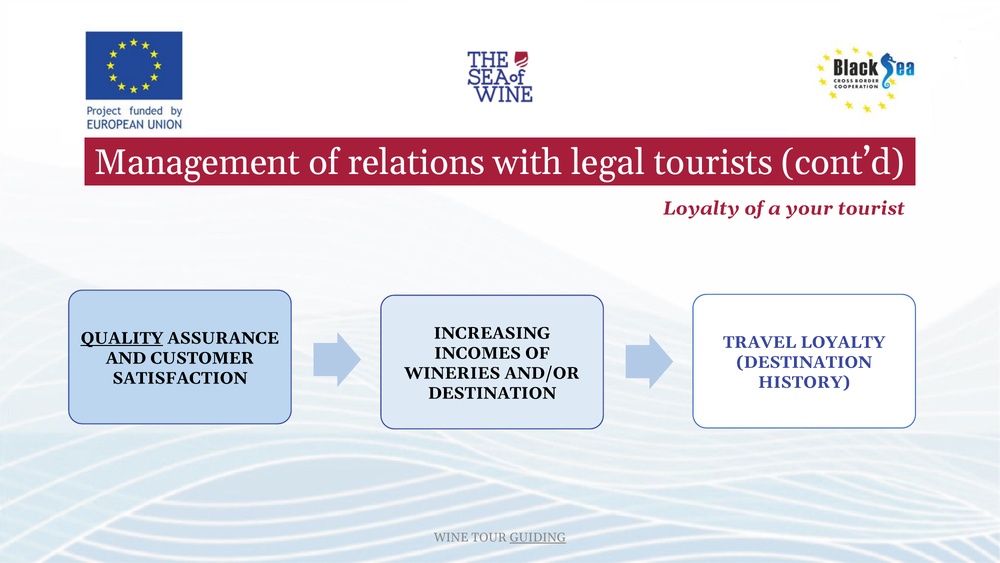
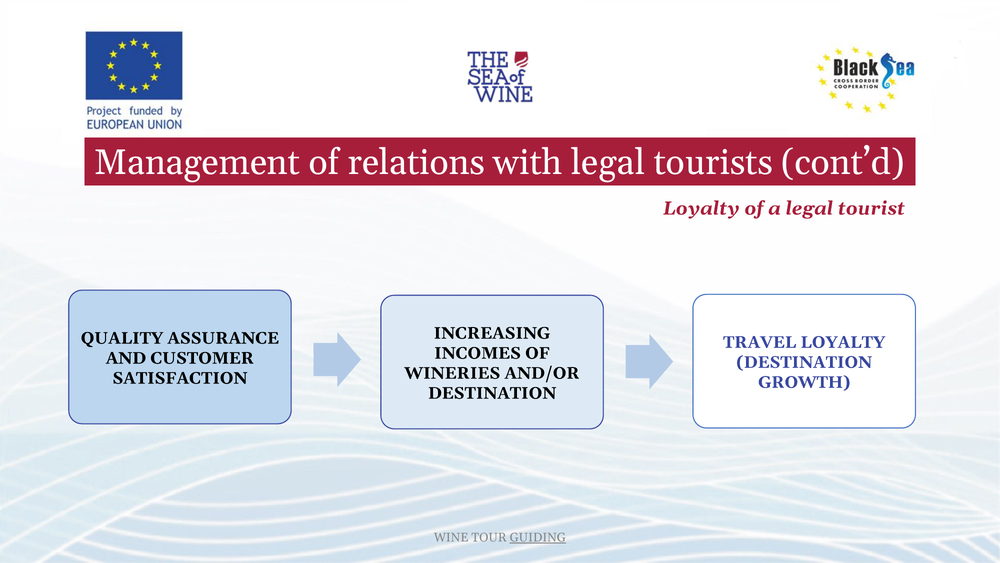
a your: your -> legal (809, 208)
QUALITY underline: present -> none (122, 338)
HISTORY: HISTORY -> GROWTH (804, 382)
